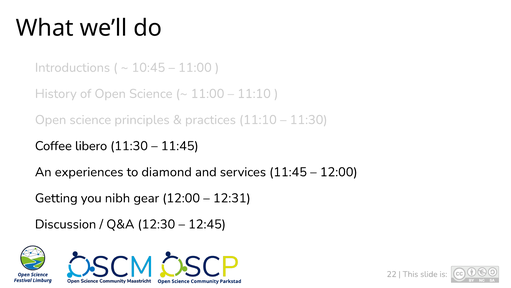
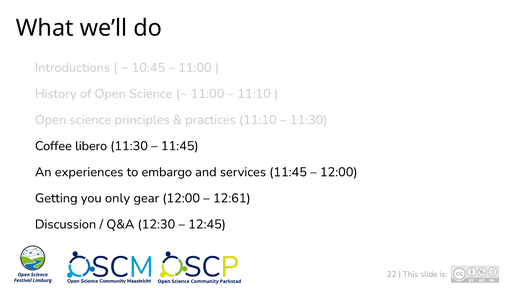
diamond: diamond -> embargo (167, 172)
nibh: nibh -> only (117, 198)
12:31: 12:31 -> 12:61 (232, 198)
